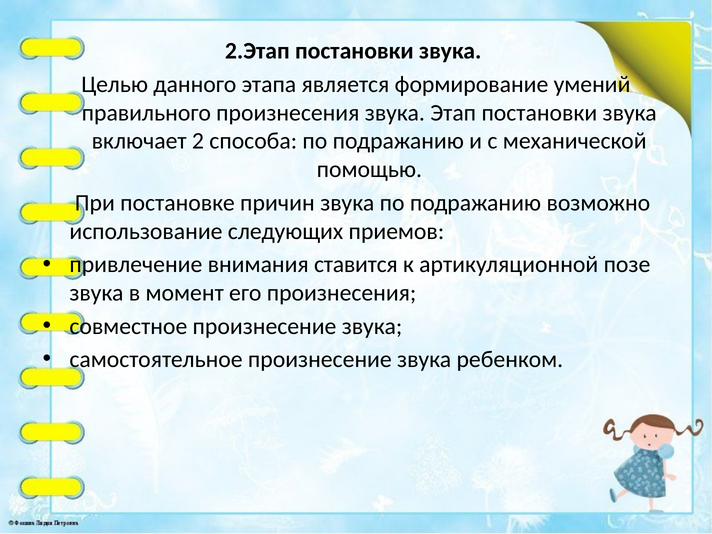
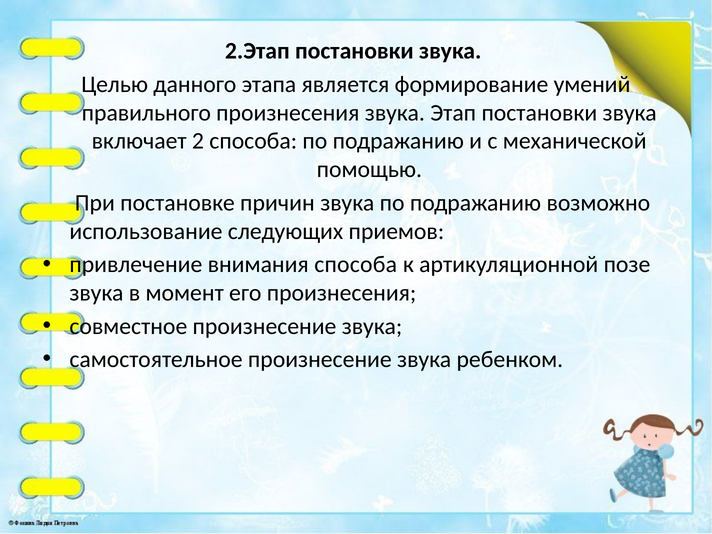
внимания ставится: ставится -> способа (356, 265)
